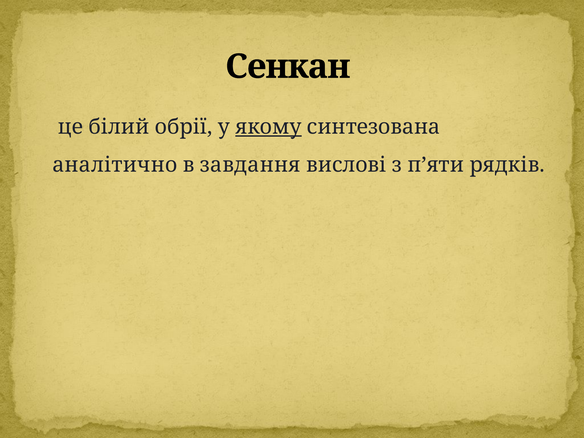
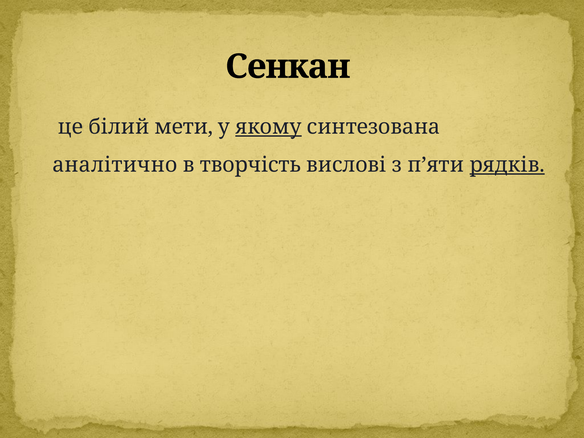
обрії: обрії -> мети (184, 127)
завдання: завдання -> творчість (250, 165)
рядків underline: none -> present (507, 165)
